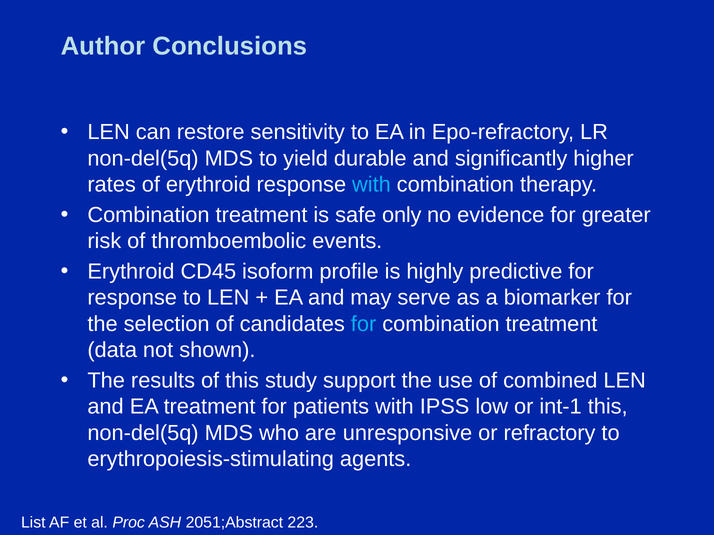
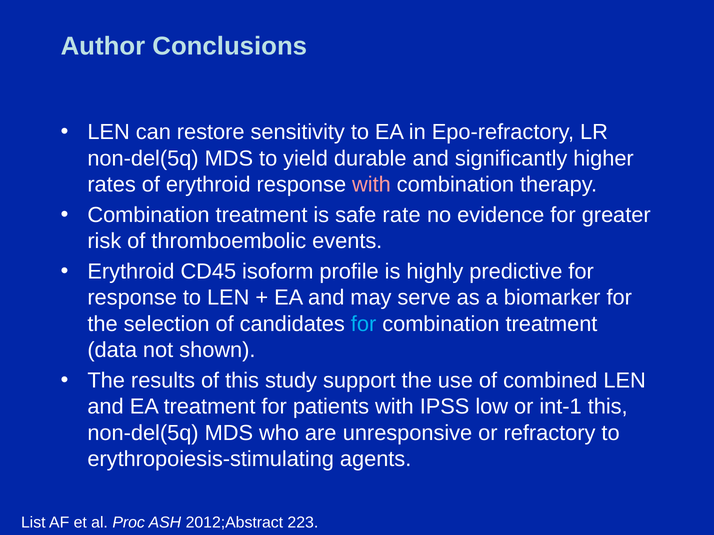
with colour: light blue -> pink (371, 185)
only: only -> rate (402, 215)
2051;Abstract: 2051;Abstract -> 2012;Abstract (234, 523)
